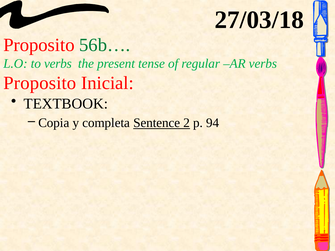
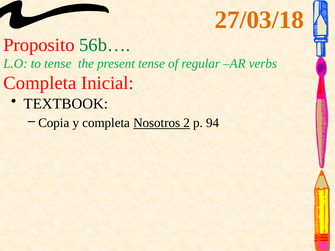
27/03/18 colour: black -> orange (259, 20)
to verbs: verbs -> tense (58, 64)
Proposito: Proposito -> Completa (40, 83)
Sentence: Sentence -> Nosotros (157, 123)
